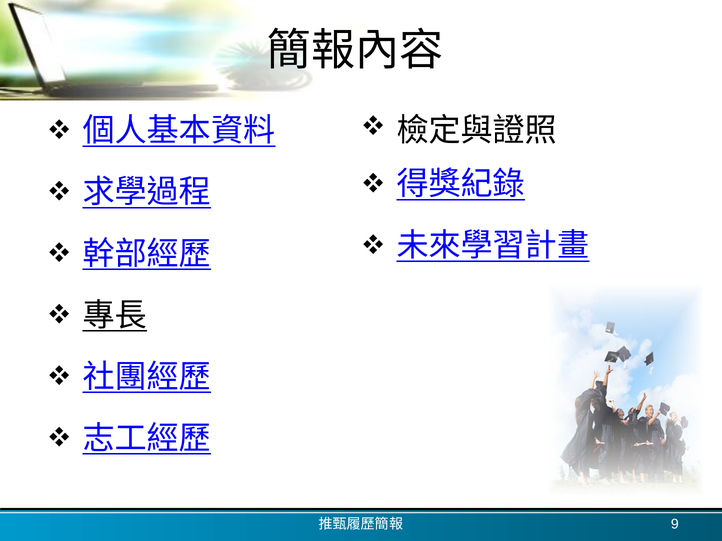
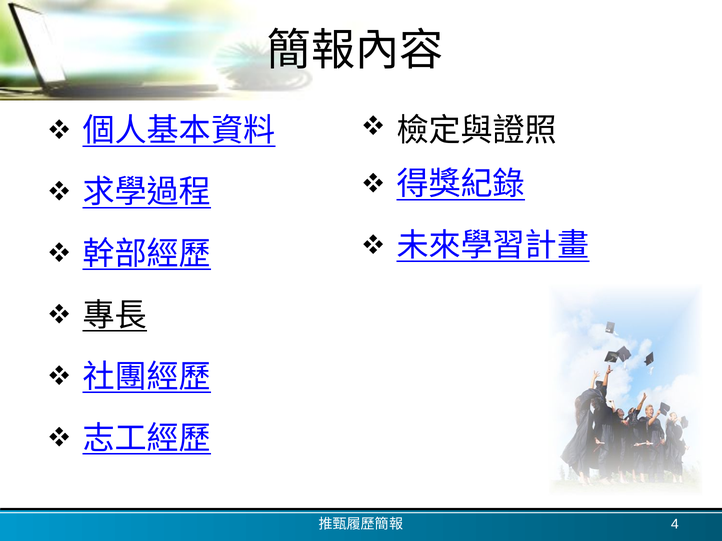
9: 9 -> 4 (675, 525)
